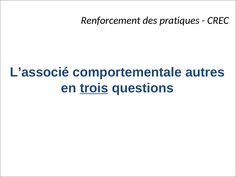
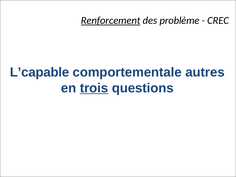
Renforcement underline: none -> present (111, 20)
pratiques: pratiques -> problème (180, 20)
L’associé: L’associé -> L’capable (40, 72)
